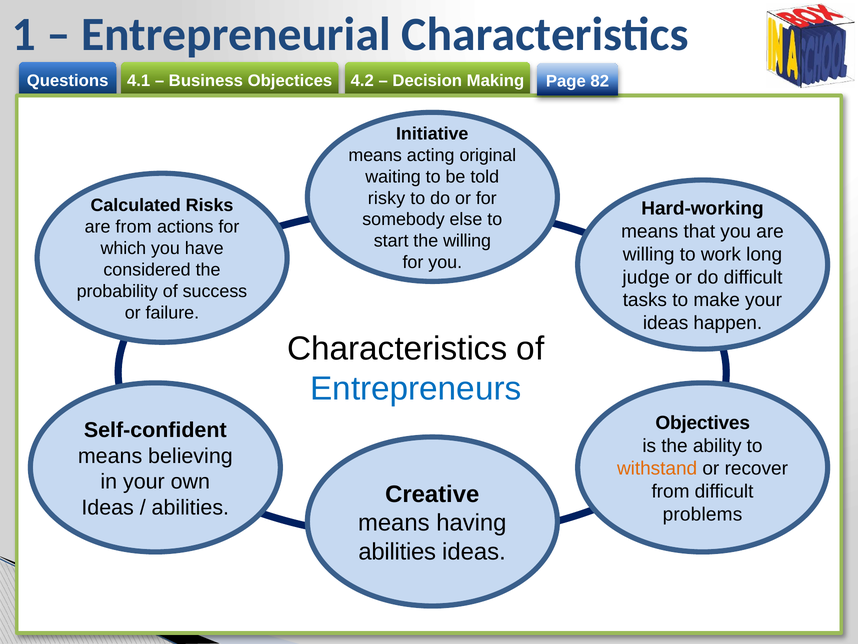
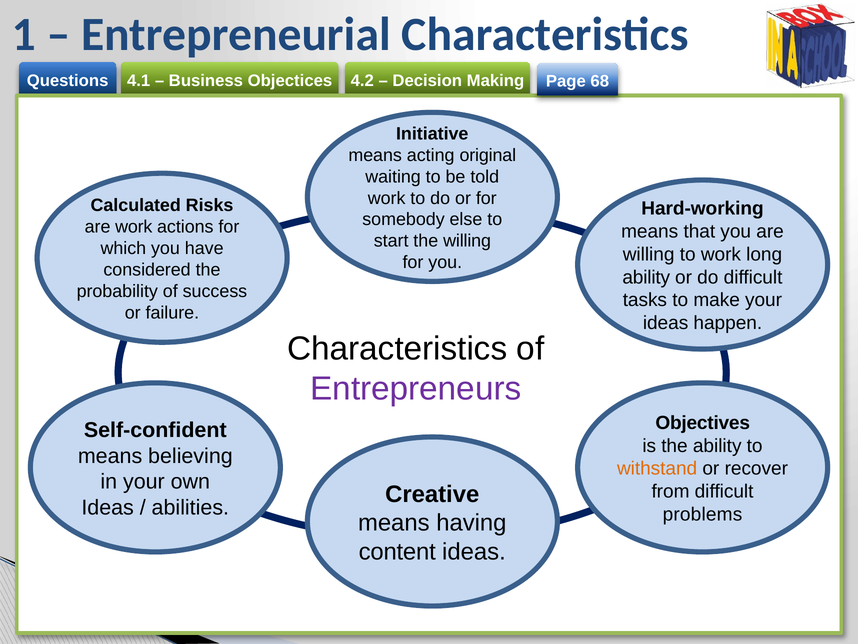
82: 82 -> 68 (600, 81)
risky: risky -> work (387, 198)
are from: from -> work (134, 227)
judge: judge -> ability (646, 277)
Entrepreneurs colour: blue -> purple (416, 388)
abilities: abilities -> content (397, 551)
